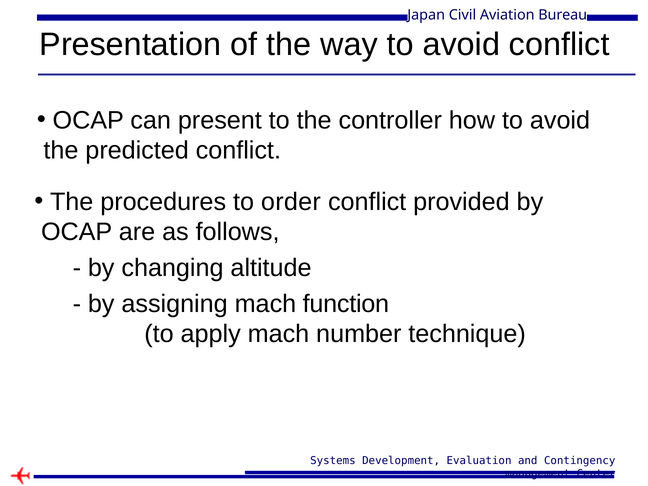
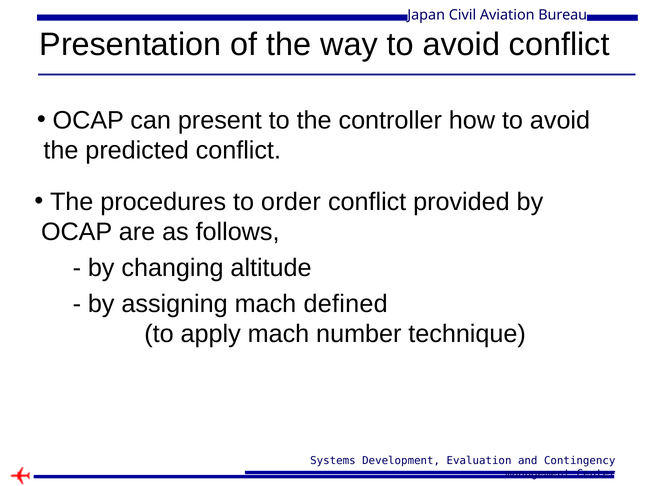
function: function -> defined (346, 304)
